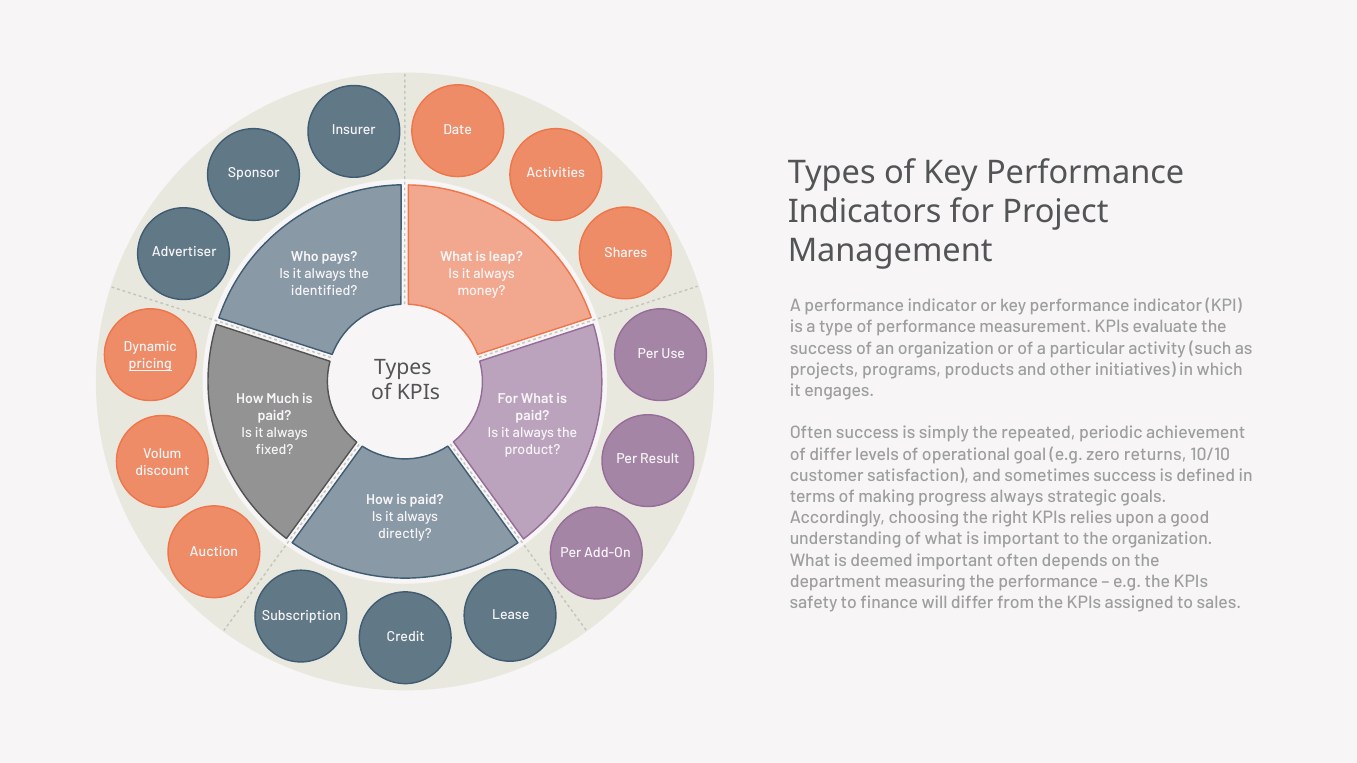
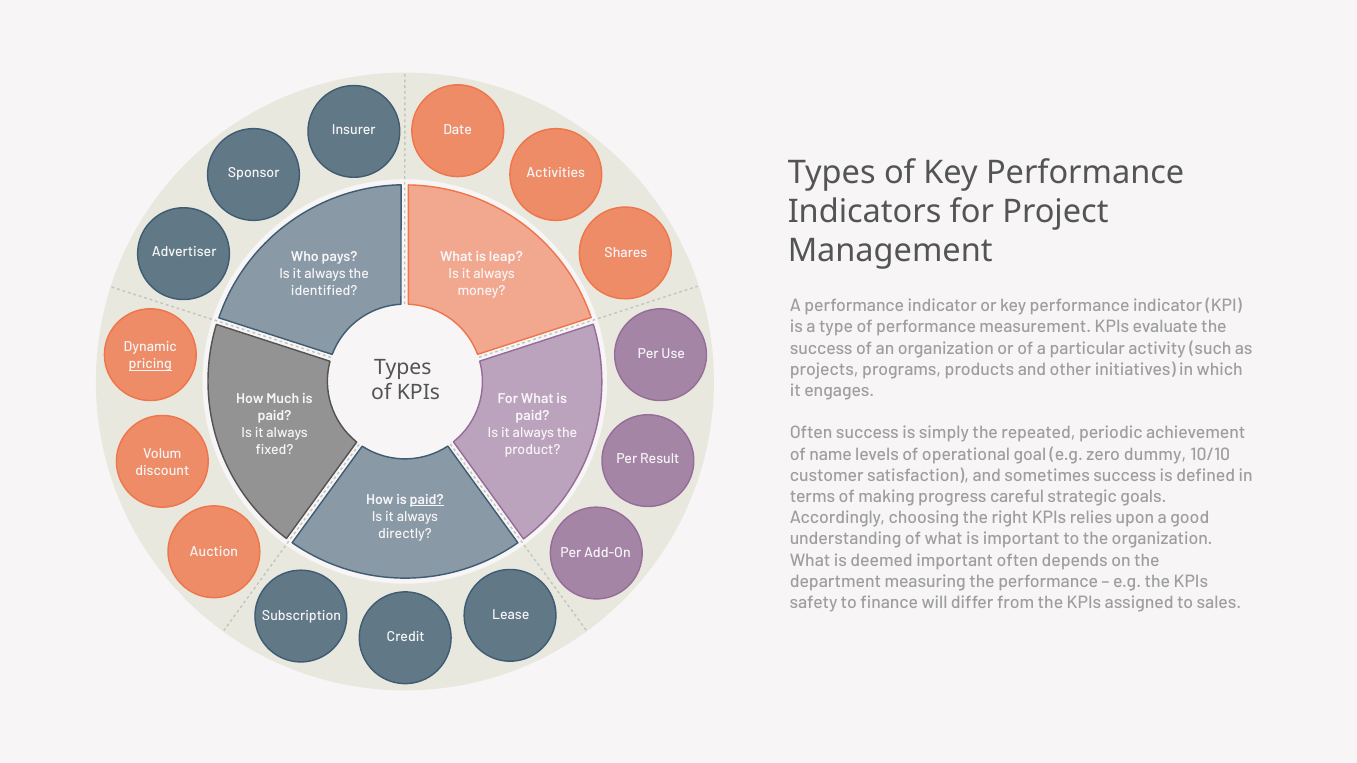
of differ: differ -> name (831, 454)
returns: returns -> dummy (1155, 454)
progress always: always -> careful (1017, 497)
paid underline: none -> present (427, 500)
